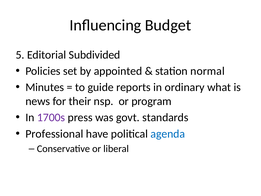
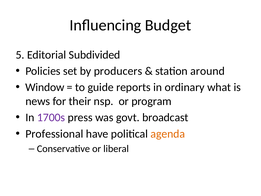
appointed: appointed -> producers (118, 71)
normal: normal -> around (208, 71)
Minutes: Minutes -> Window (45, 87)
standards: standards -> broadcast (165, 117)
agenda colour: blue -> orange (168, 134)
